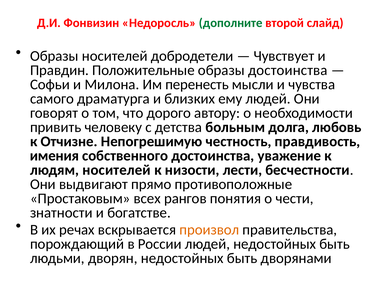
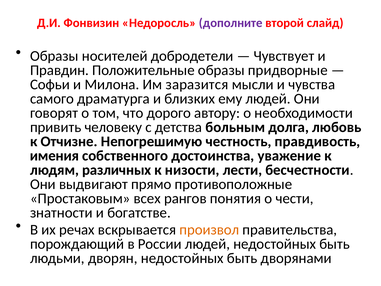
дополните colour: green -> purple (231, 23)
образы достоинства: достоинства -> придворные (288, 70)
перенесть: перенесть -> заразится (197, 84)
людям носителей: носителей -> различных (117, 170)
